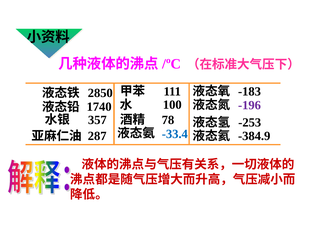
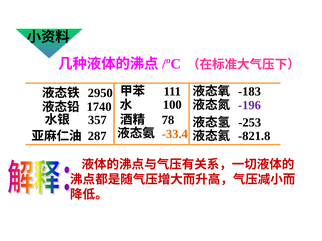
2850: 2850 -> 2950 (100, 93)
-33.4 colour: blue -> orange (175, 134)
-384.9: -384.9 -> -821.8 (254, 136)
